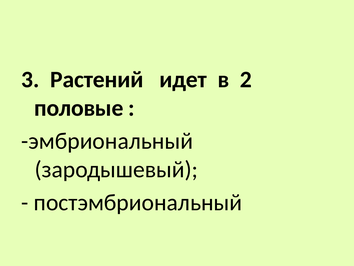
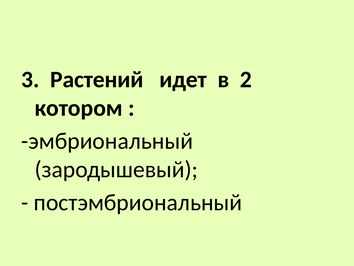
половые: половые -> котором (79, 108)
